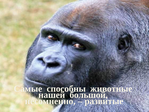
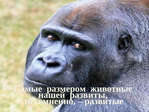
способны: способны -> размером (66, 88)
большой: большой -> развиты (89, 95)
